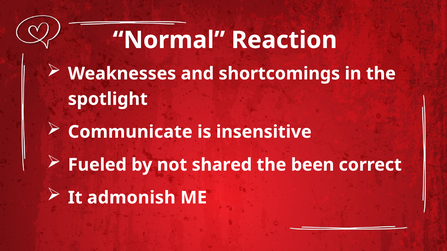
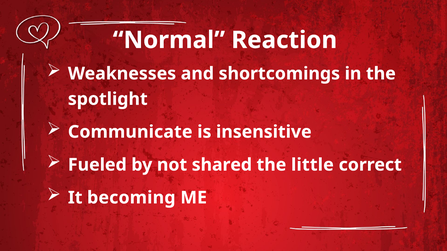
been: been -> little (312, 165)
admonish: admonish -> becoming (131, 198)
